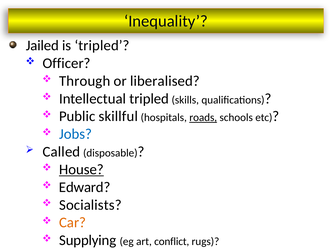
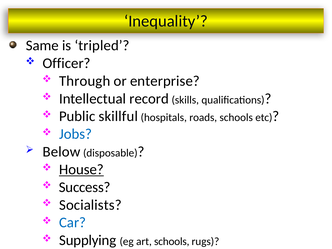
Jailed: Jailed -> Same (42, 46)
liberalised: liberalised -> enterprise (165, 81)
Intellectual tripled: tripled -> record (149, 99)
roads underline: present -> none (203, 118)
Called: Called -> Below (61, 152)
Edward: Edward -> Success (85, 187)
Car colour: orange -> blue (73, 223)
art conflict: conflict -> schools (172, 242)
